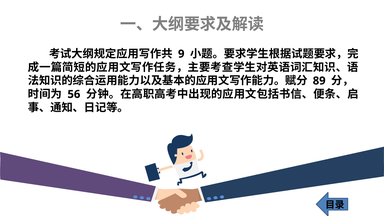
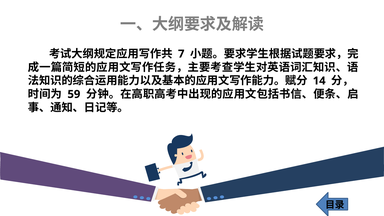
9: 9 -> 7 (181, 54)
89: 89 -> 14 (319, 81)
56: 56 -> 59 (74, 94)
